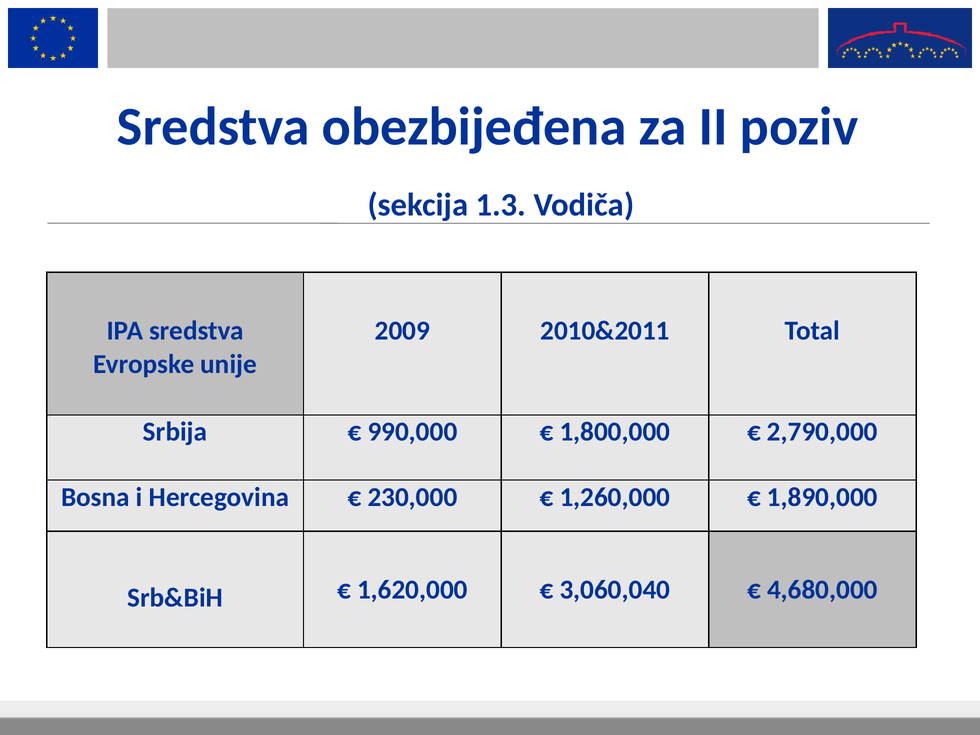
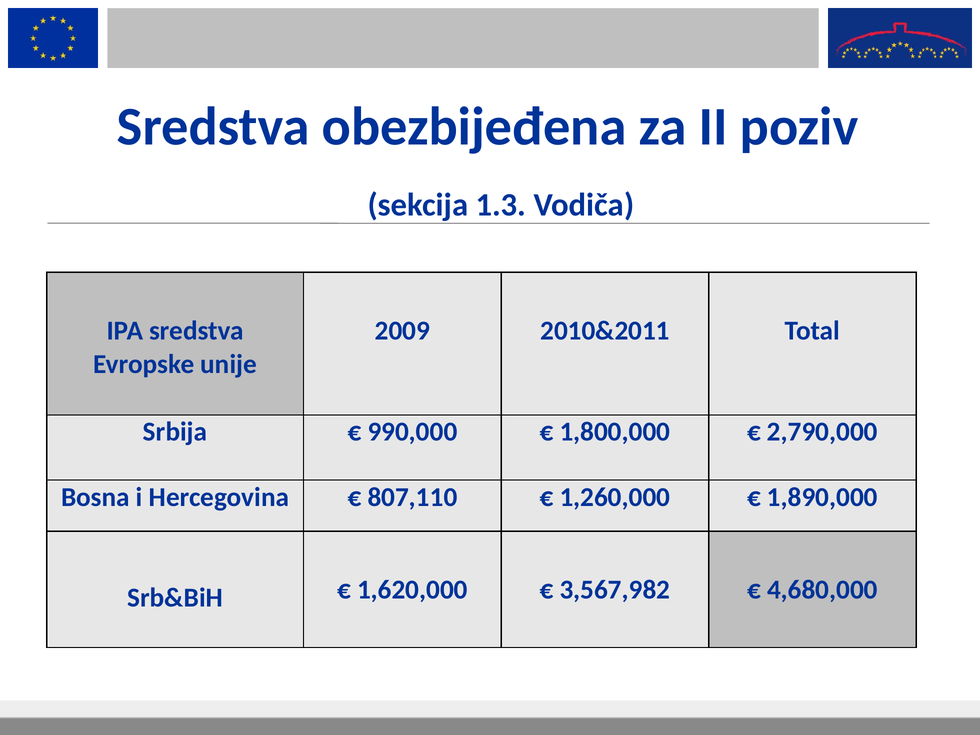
230,000: 230,000 -> 807,110 (412, 497)
3,060,040: 3,060,040 -> 3,567,982 (615, 590)
